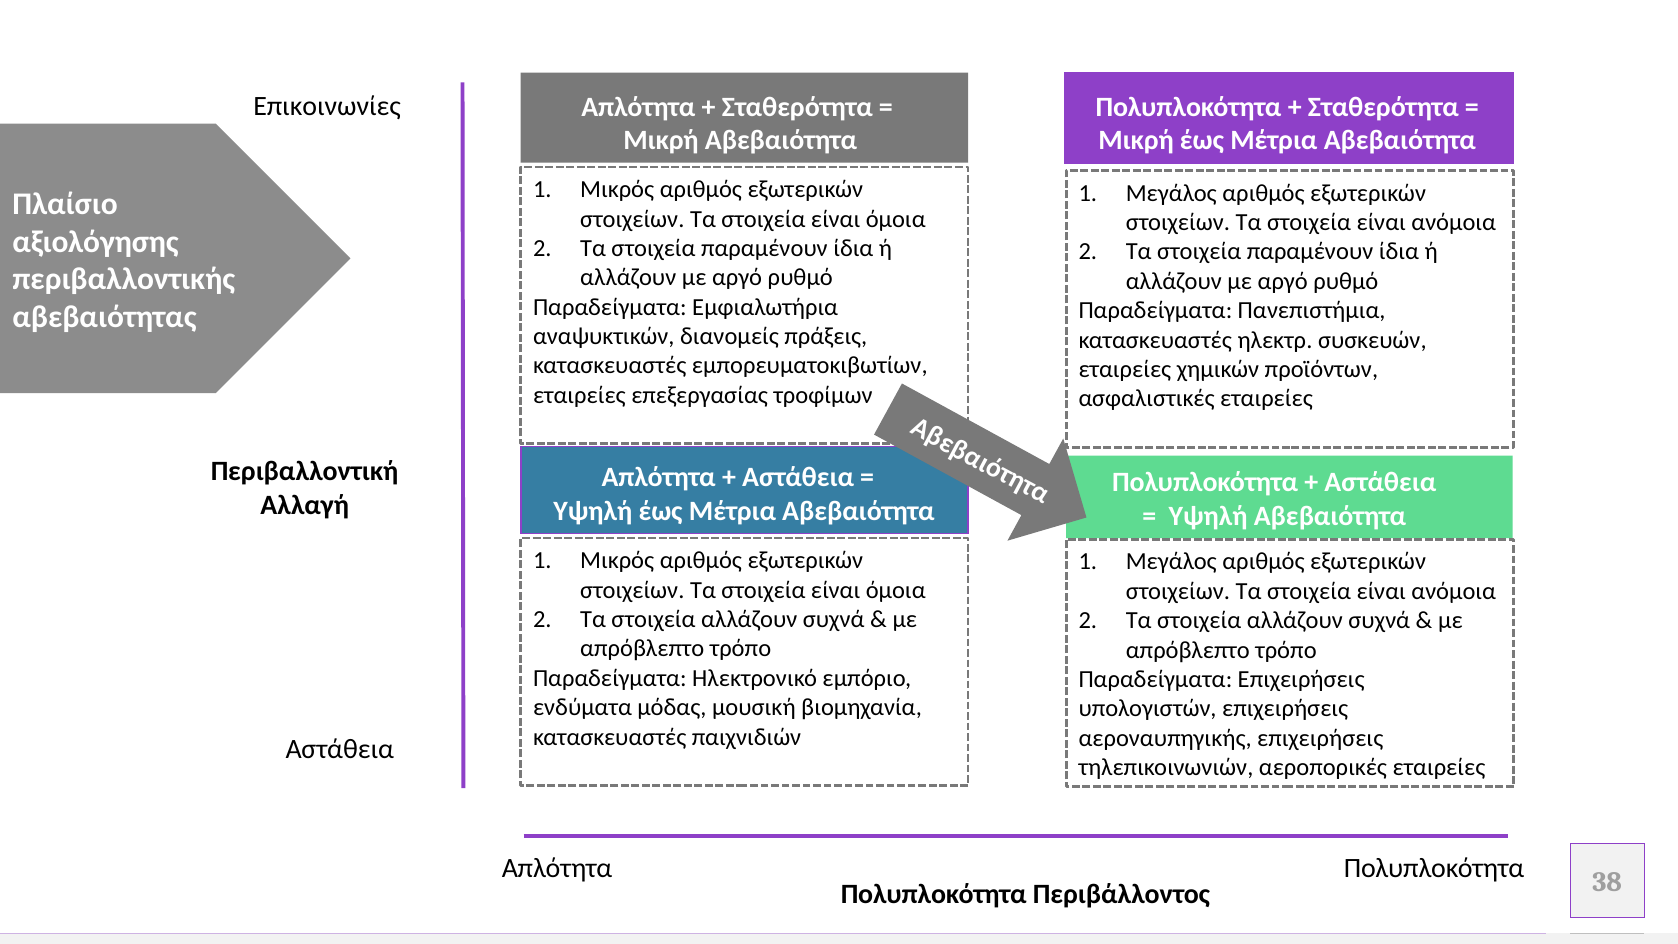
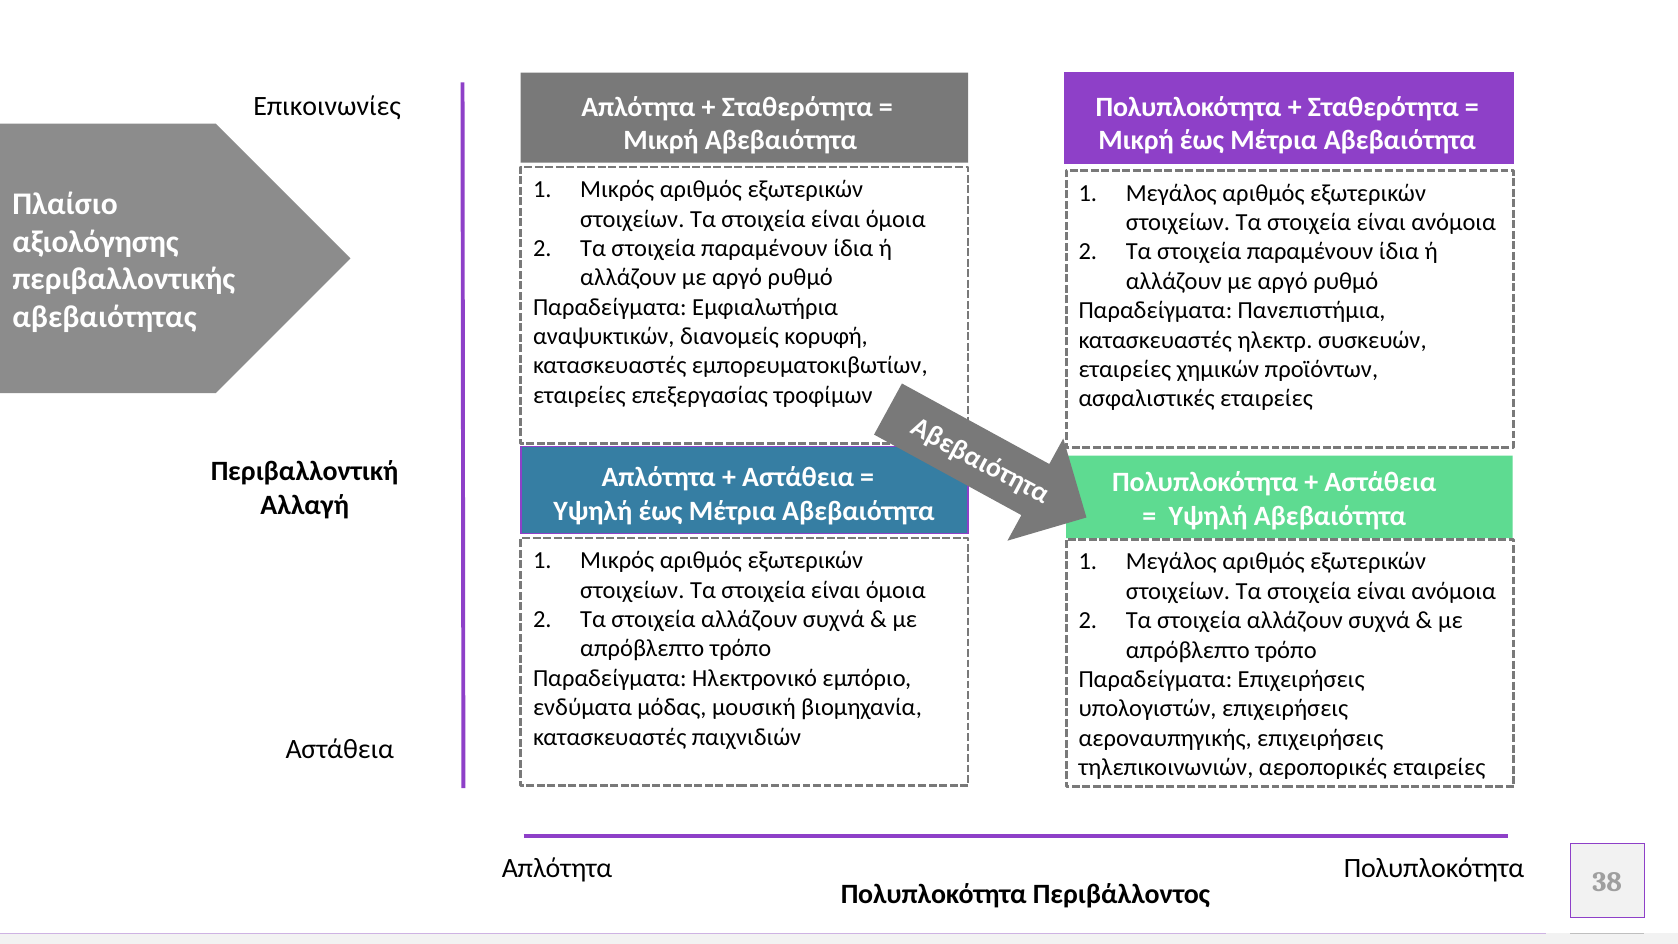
πράξεις: πράξεις -> κορυφή (826, 336)
